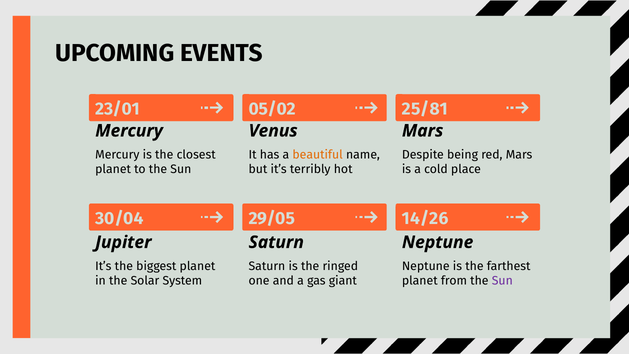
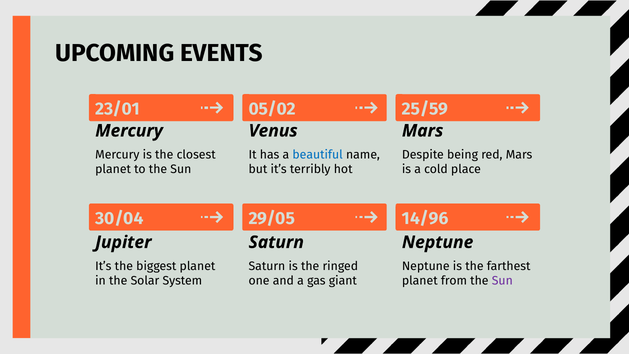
25/81: 25/81 -> 25/59 (425, 109)
beautiful colour: orange -> blue (318, 154)
14/26: 14/26 -> 14/96 (425, 218)
